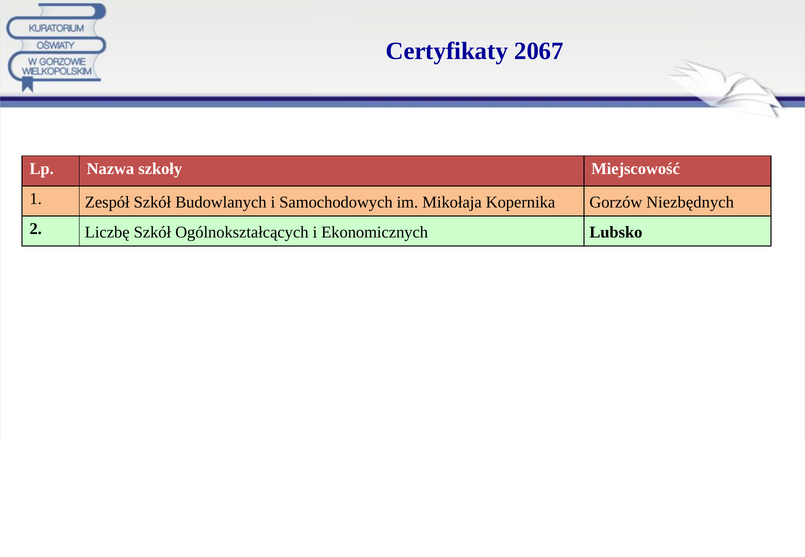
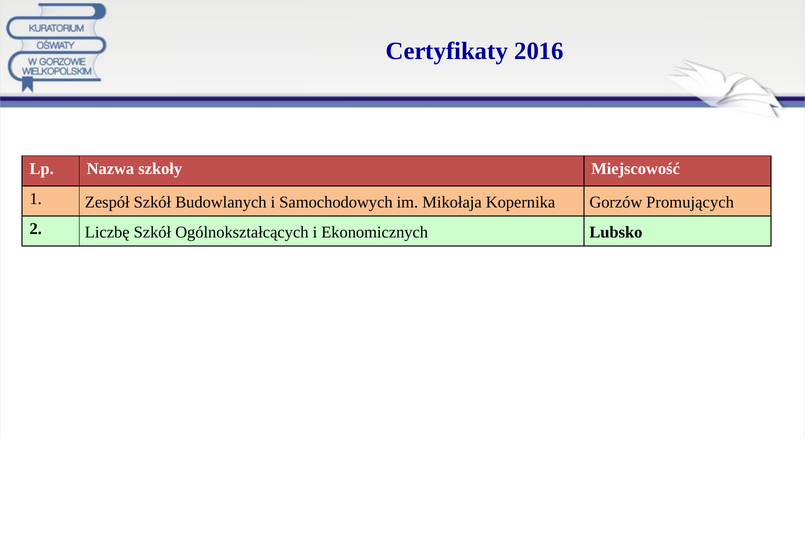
2067: 2067 -> 2016 (539, 51)
Niezbędnych: Niezbędnych -> Promujących (690, 202)
